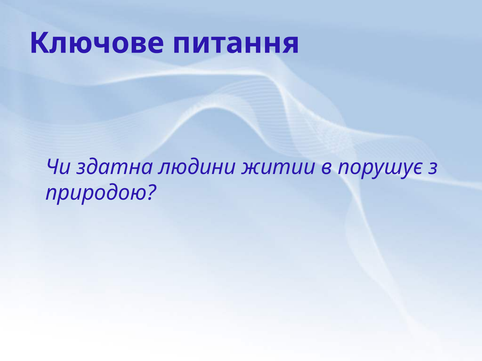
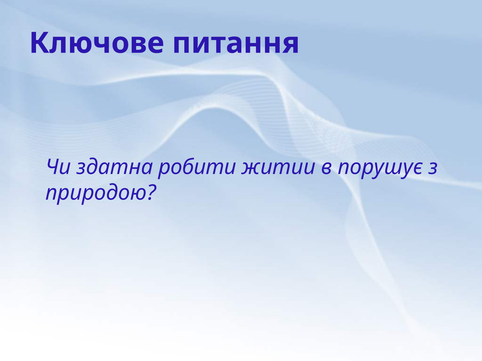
людини: людини -> робити (197, 167)
